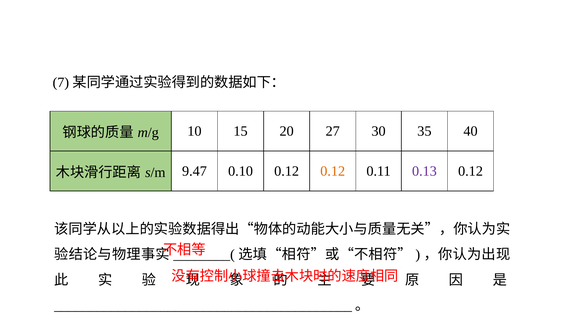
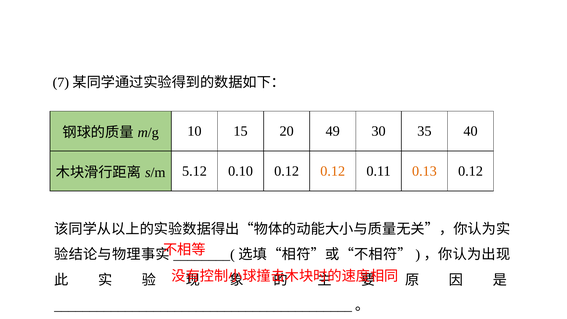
27: 27 -> 49 (333, 131)
9.47: 9.47 -> 5.12 (194, 171)
0.13 colour: purple -> orange (424, 171)
